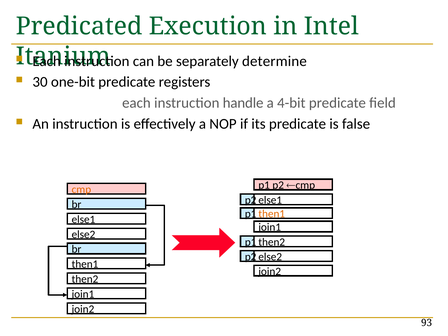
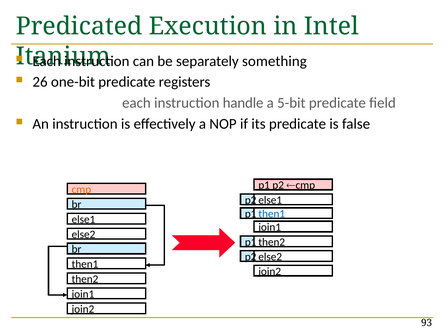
determine: determine -> something (274, 61)
30: 30 -> 26 (40, 82)
4-bit: 4-bit -> 5-bit (291, 103)
then1 colour: orange -> blue (272, 214)
